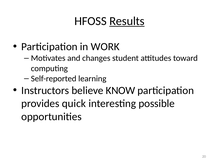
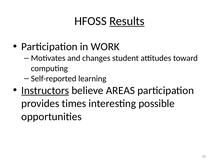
Instructors underline: none -> present (45, 91)
KNOW: KNOW -> AREAS (120, 91)
quick: quick -> times (74, 104)
